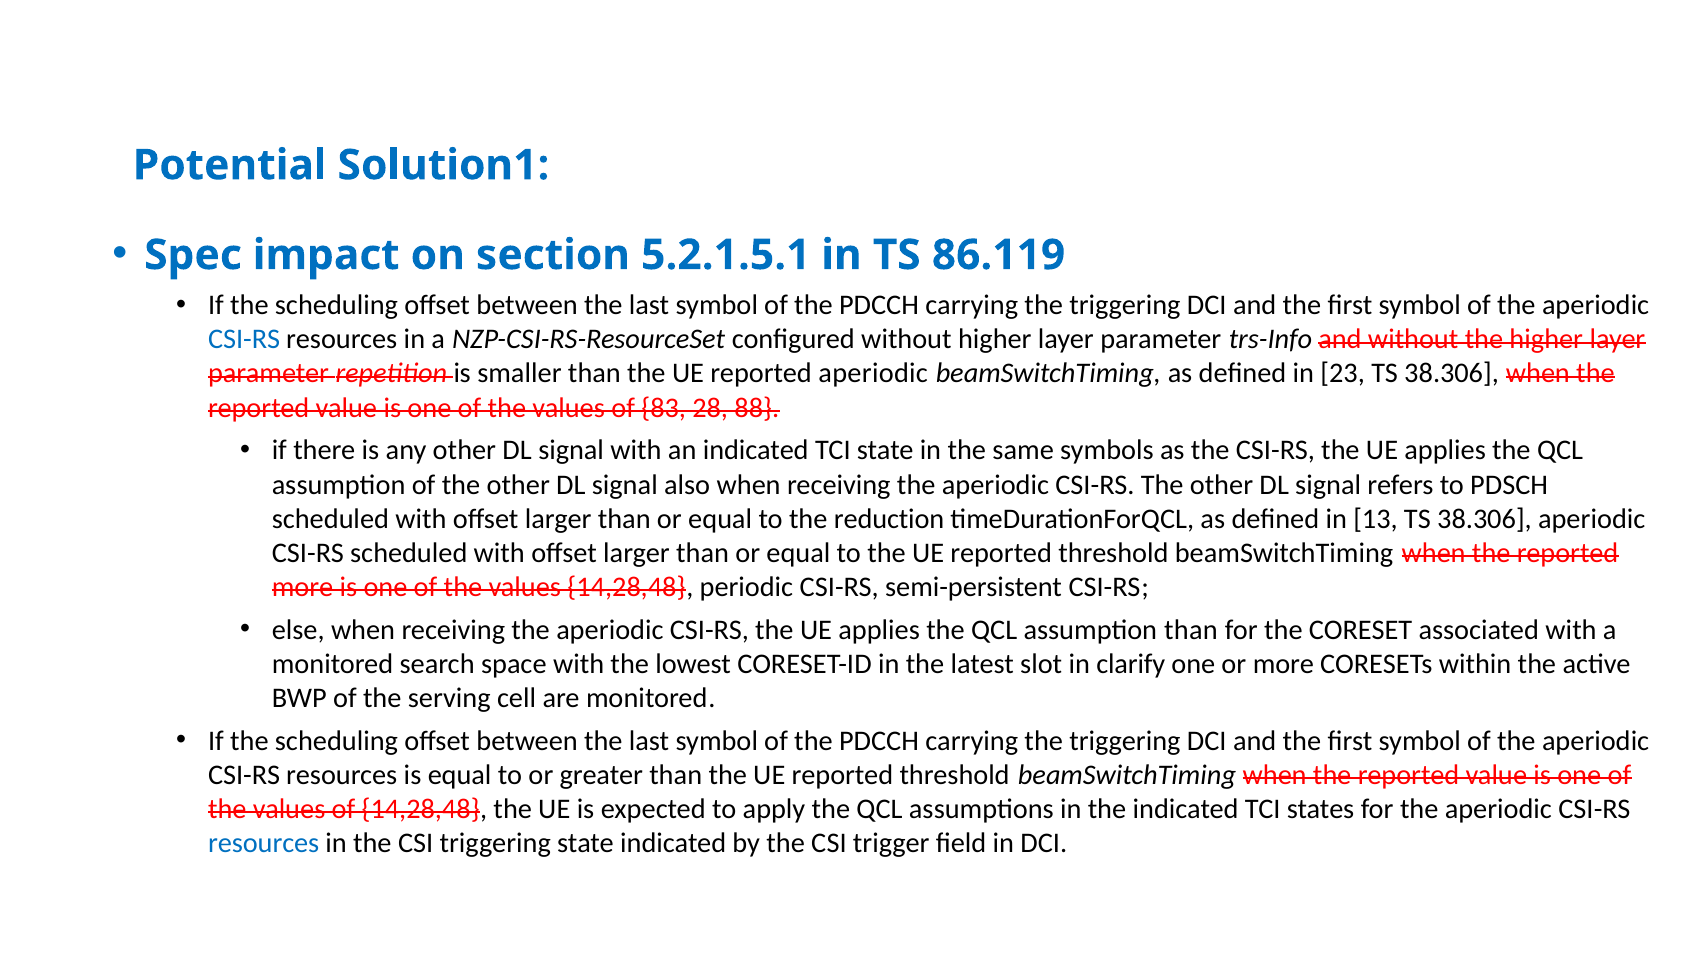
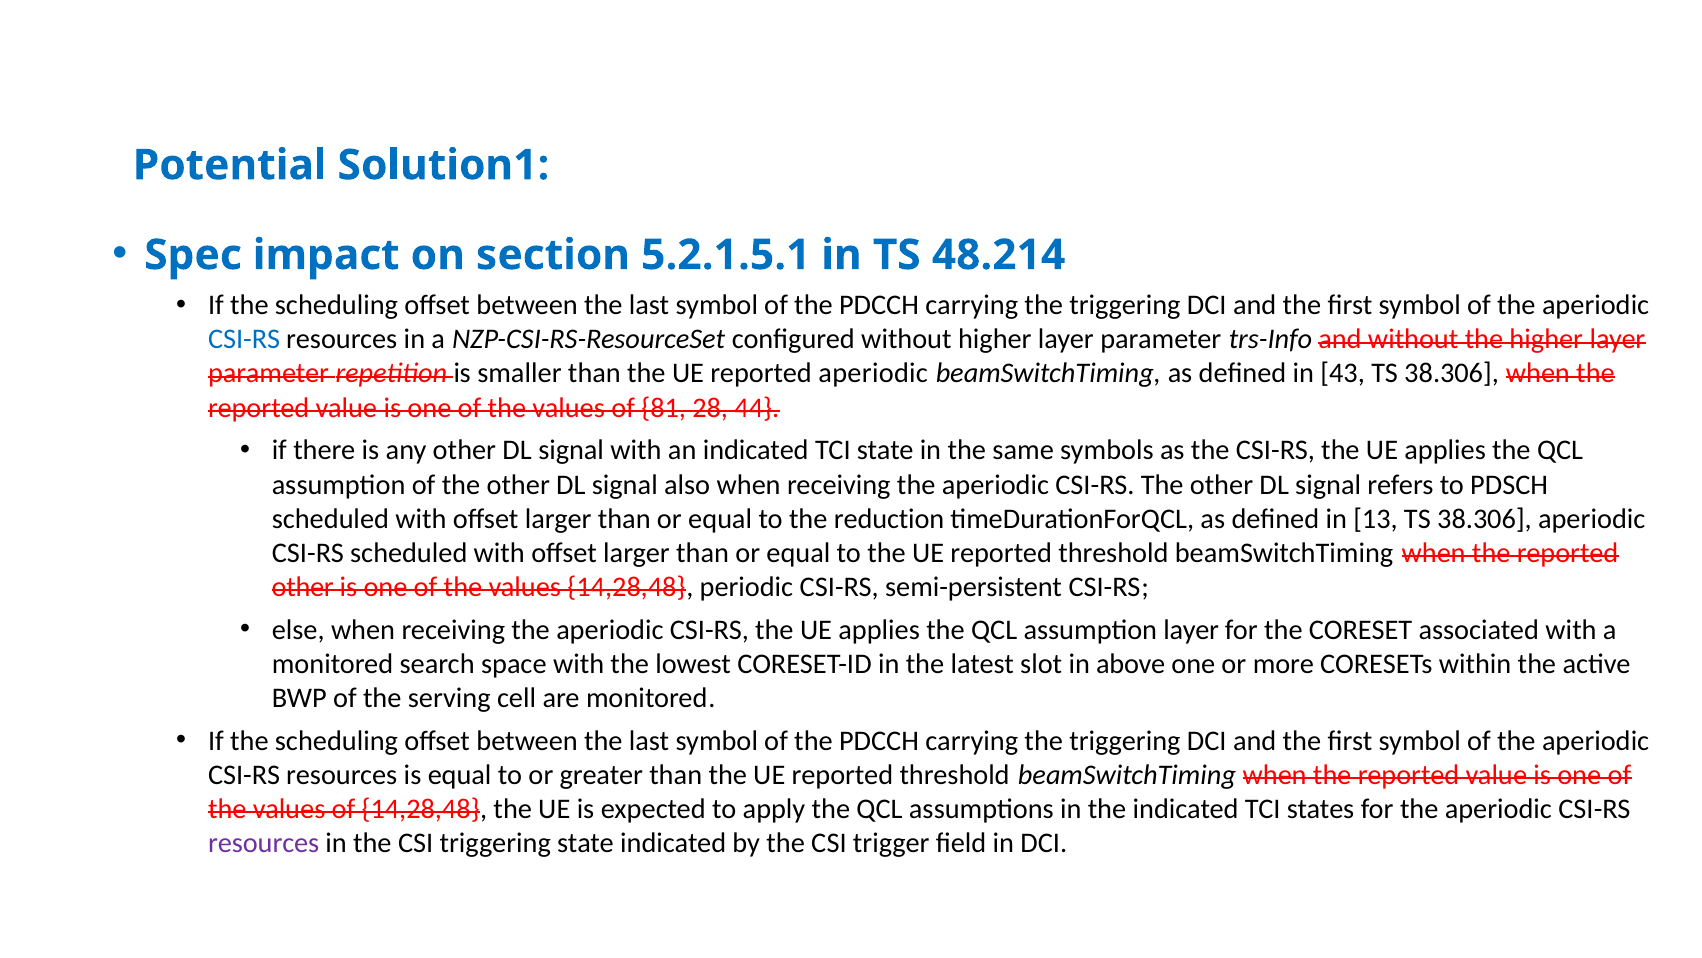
86.119: 86.119 -> 48.214 (999, 255)
23: 23 -> 43 (1343, 373)
83: 83 -> 81 (664, 407)
88: 88 -> 44 (757, 407)
more: more -> other (303, 586)
assumption than: than -> layer (1191, 629)
clarify: clarify -> above (1131, 663)
resources colour: blue -> purple (264, 842)
